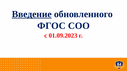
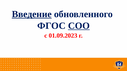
СОО underline: none -> present (79, 26)
